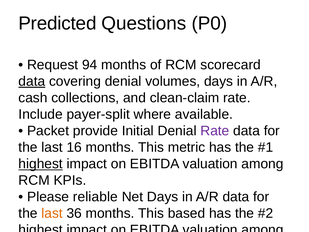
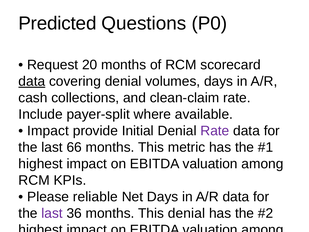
94: 94 -> 20 (90, 65)
Packet: Packet -> Impact (48, 131)
16: 16 -> 66 (74, 147)
highest underline: present -> none (41, 164)
last colour: orange -> purple (52, 213)
This based: based -> denial (186, 213)
